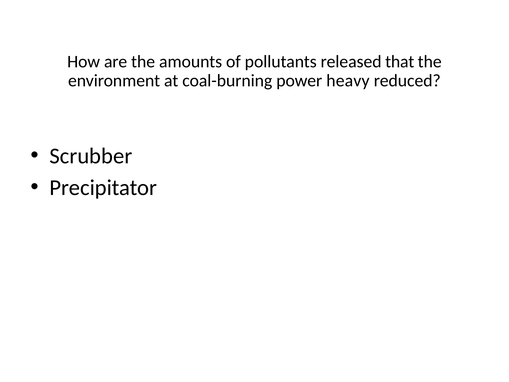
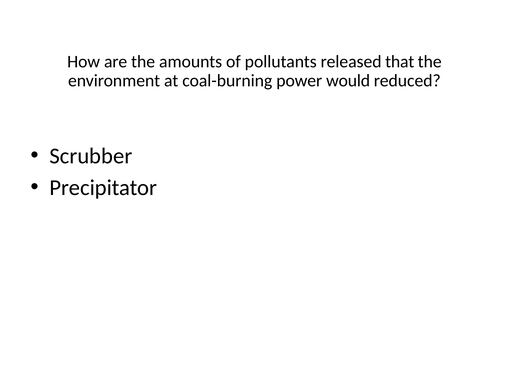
heavy: heavy -> would (348, 81)
